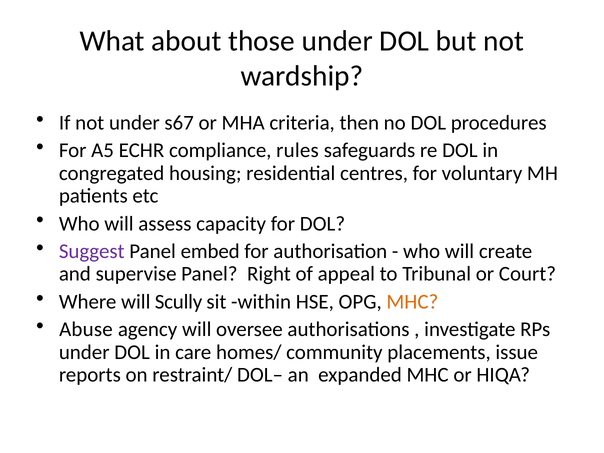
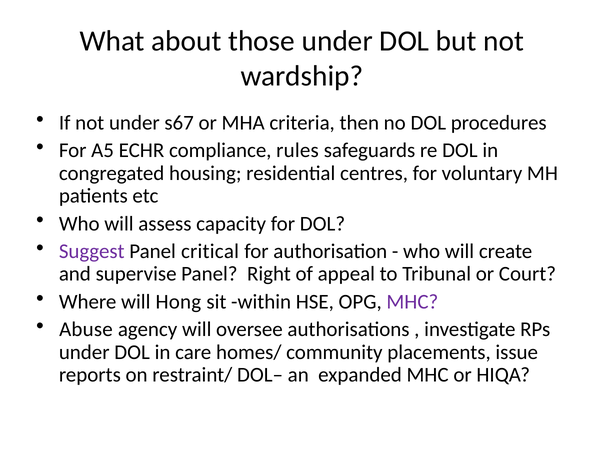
embed: embed -> critical (210, 251)
Scully: Scully -> Hong (178, 302)
MHC colour: orange -> purple (412, 302)
